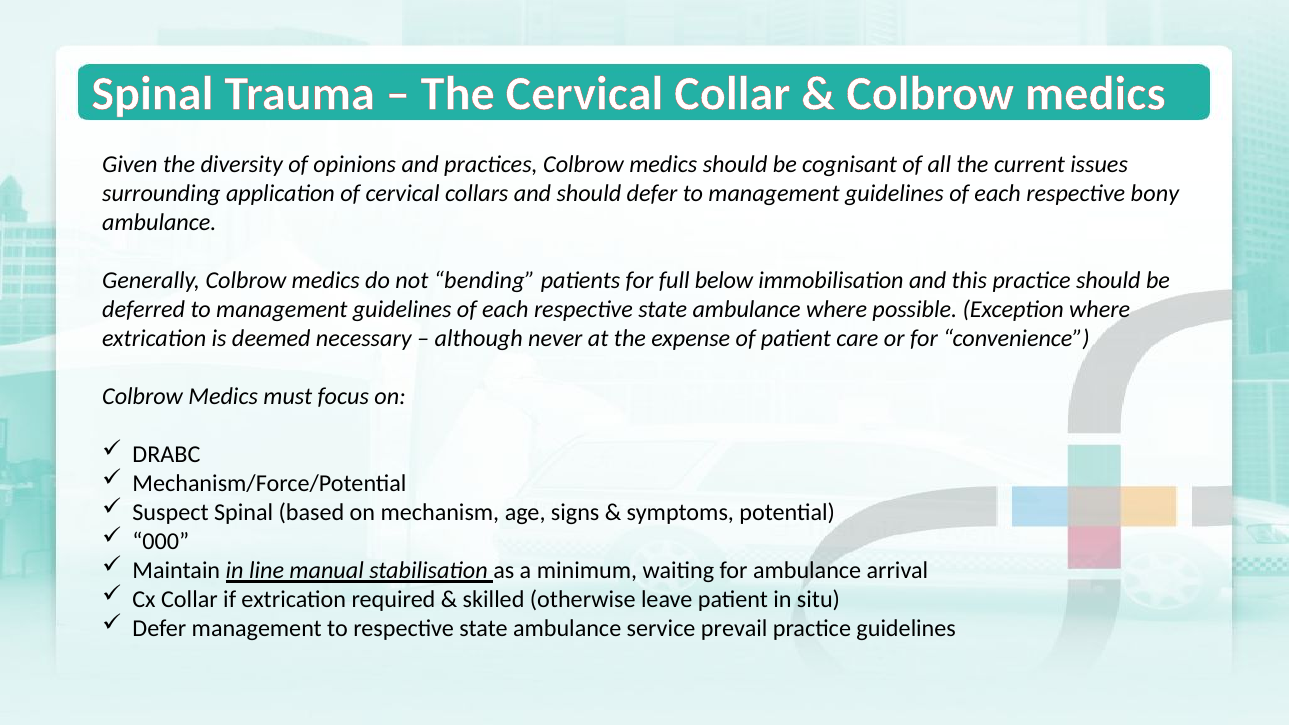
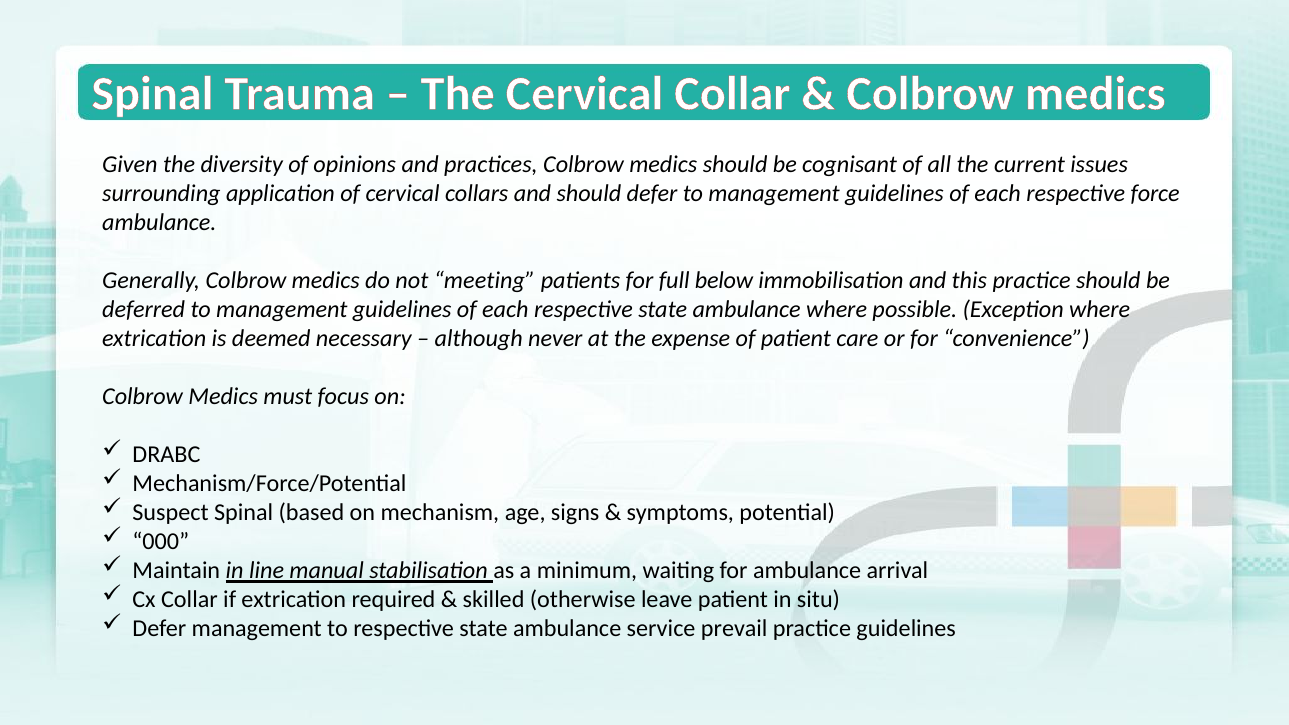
bony: bony -> force (1155, 194)
bending: bending -> meeting (485, 281)
